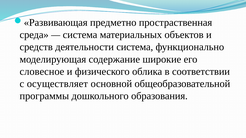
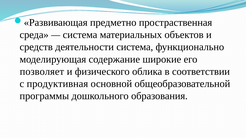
словесное: словесное -> позволяет (42, 72)
осуществляет: осуществляет -> продуктивная (57, 84)
